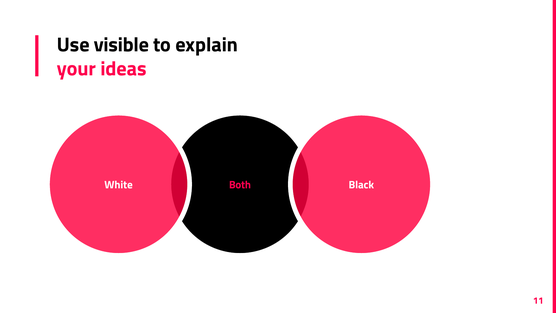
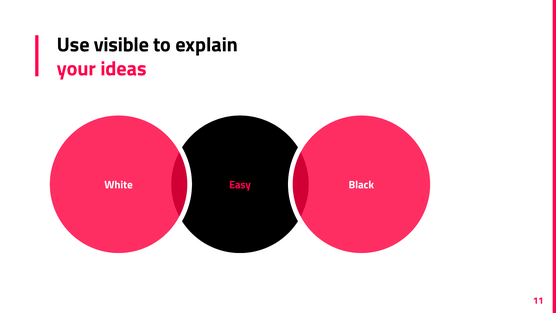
Both: Both -> Easy (240, 185)
